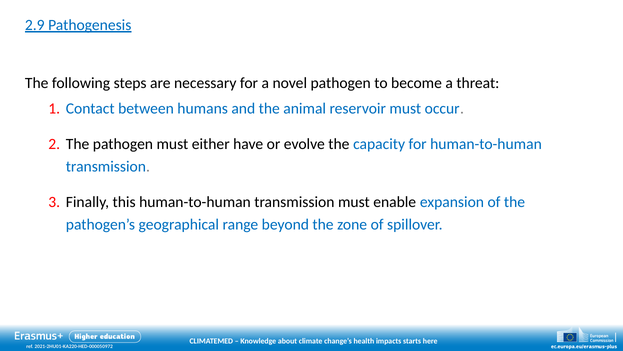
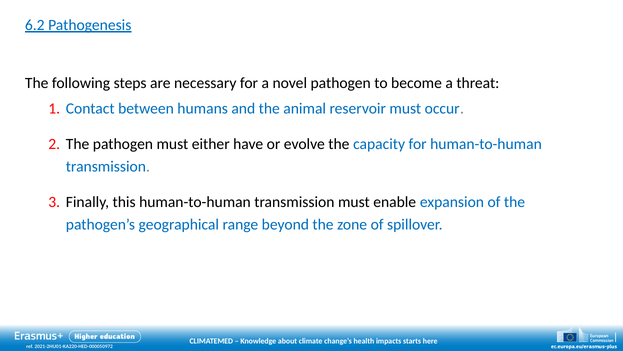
2.9: 2.9 -> 6.2 (35, 25)
